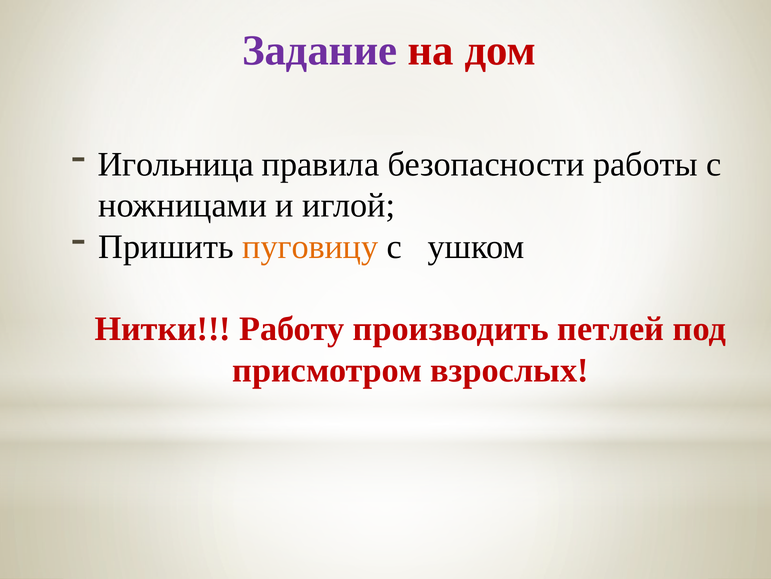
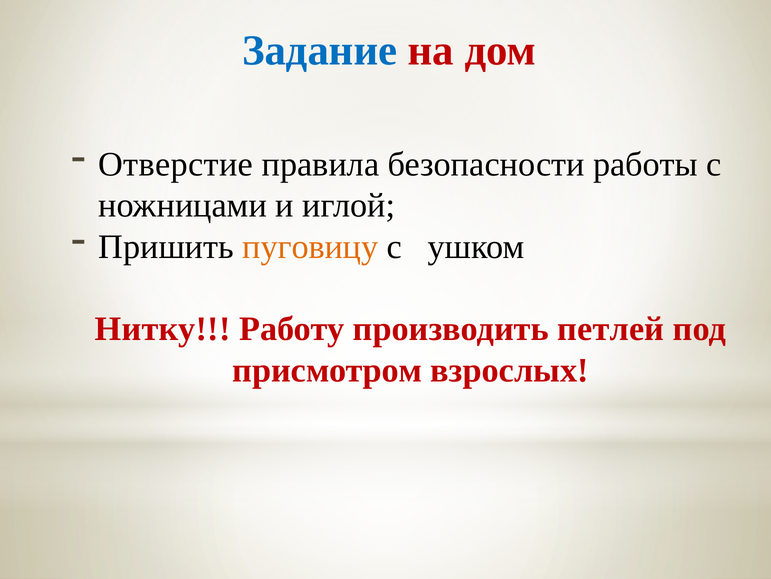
Задание colour: purple -> blue (320, 51)
Игольница: Игольница -> Отверстие (176, 164)
Нитки: Нитки -> Нитку (163, 329)
